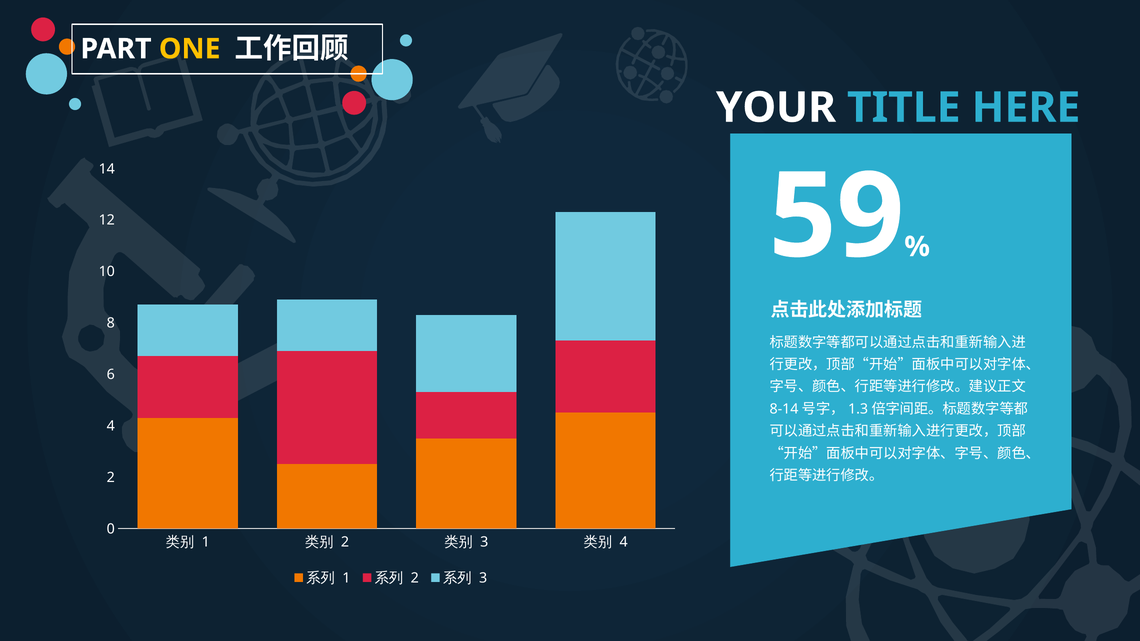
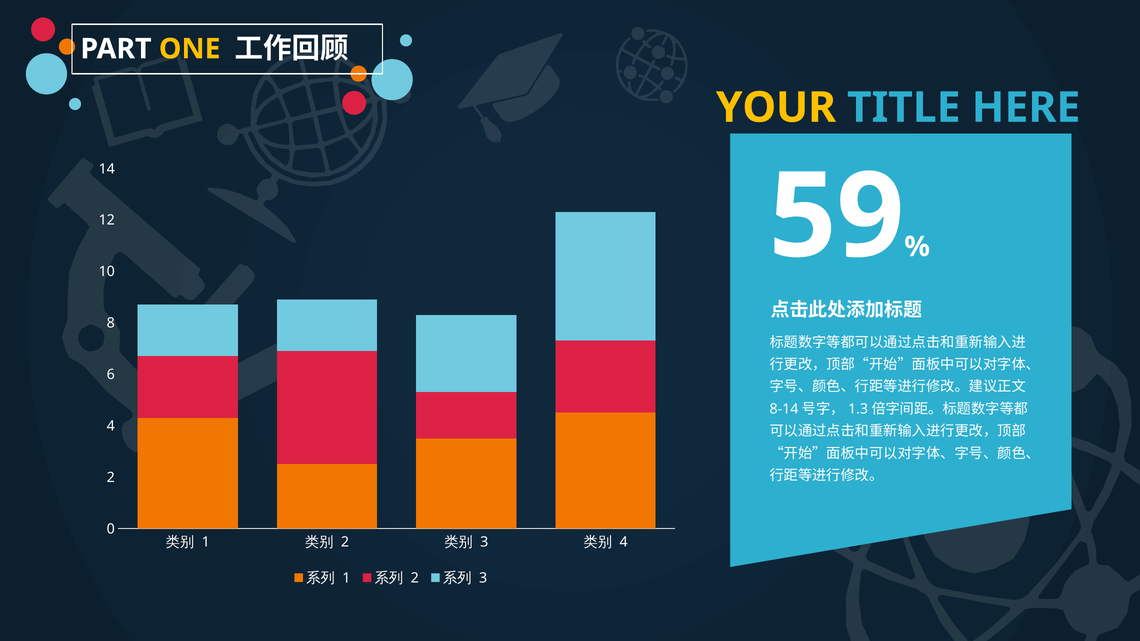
YOUR colour: white -> yellow (776, 108)
